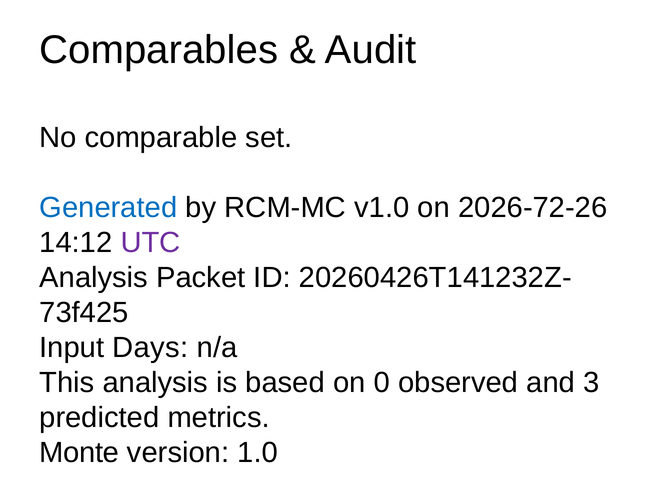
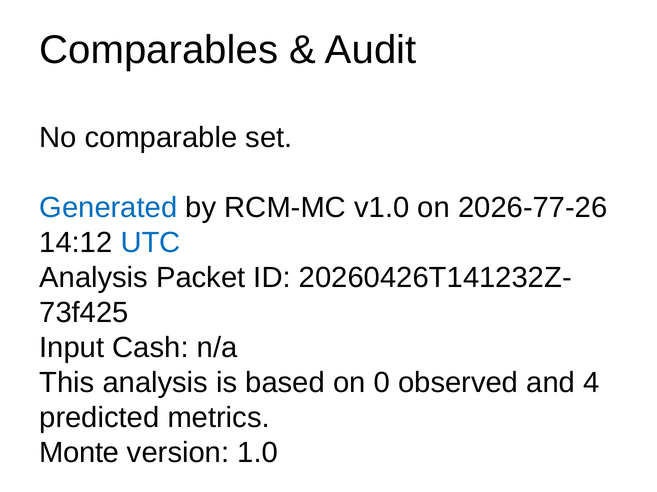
2026-72-26: 2026-72-26 -> 2026-77-26 (533, 208)
UTC colour: purple -> blue (151, 243)
Days: Days -> Cash (151, 348)
3: 3 -> 4 (591, 383)
